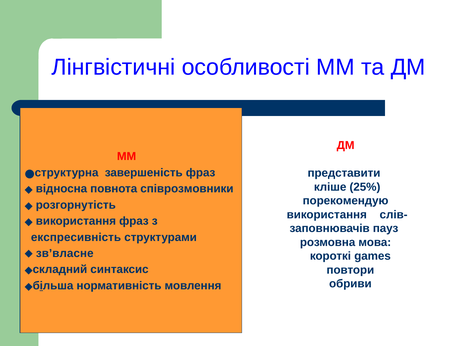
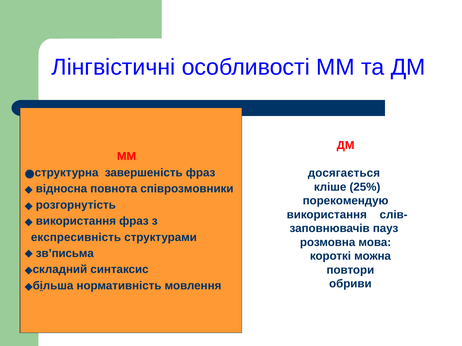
представити: представити -> досягається (344, 173)
зв’власне: зв’власне -> зв’письма (65, 254)
games: games -> можна (373, 256)
